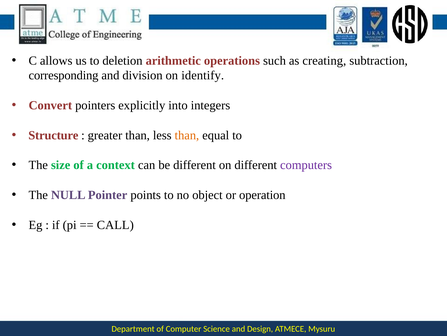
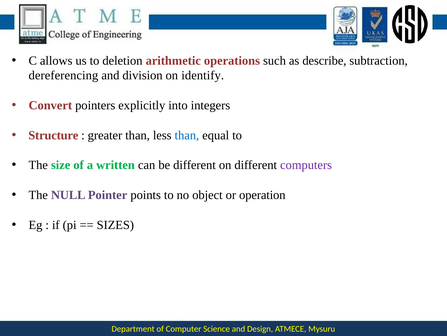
creating: creating -> describe (324, 60)
corresponding: corresponding -> dereferencing (63, 75)
than colour: orange -> blue (187, 135)
context: context -> written (116, 165)
CALL: CALL -> SIZES (115, 224)
